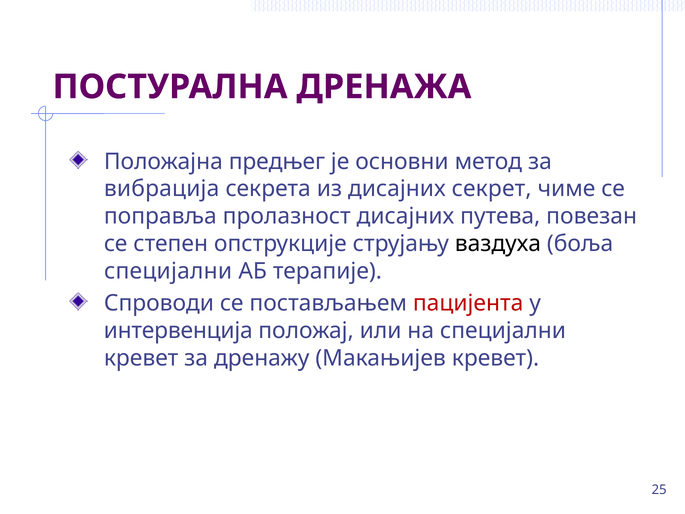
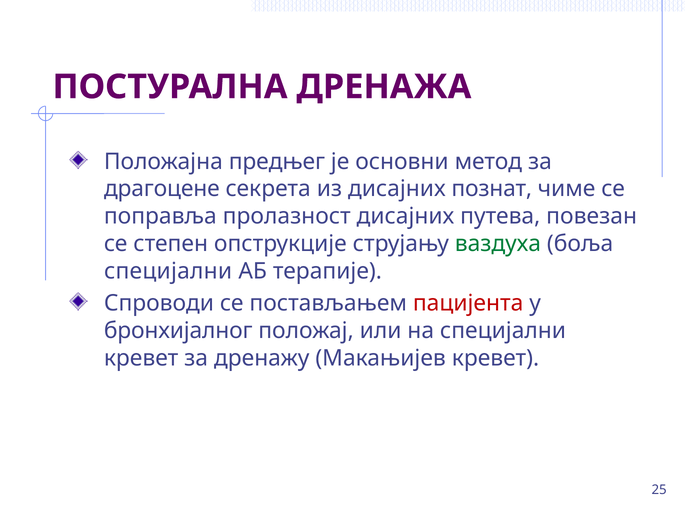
вибрација: вибрација -> драгоцене (162, 189)
секрет: секрет -> познат (492, 189)
ваздуха colour: black -> green (498, 244)
интервенција: интервенција -> бронхијалног (178, 330)
